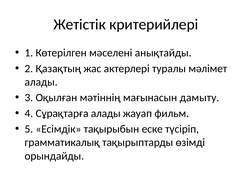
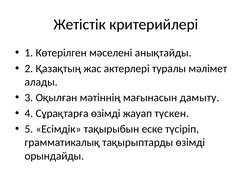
Сұрақтарға алады: алады -> өзімді (106, 113)
фильм: фильм -> түскен (172, 113)
